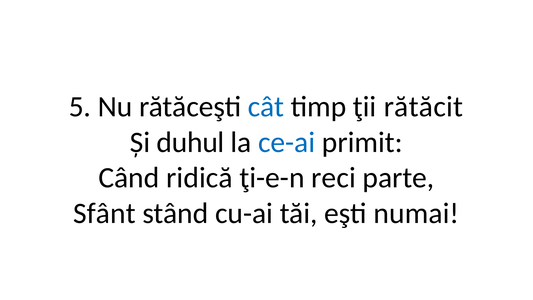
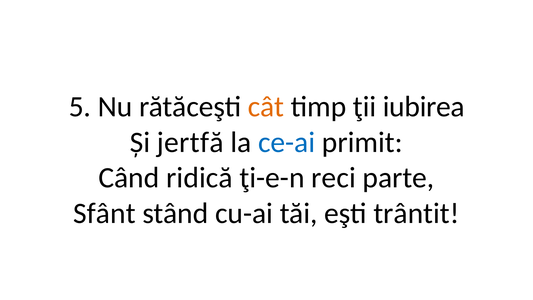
cât colour: blue -> orange (266, 107)
rătăcit: rătăcit -> iubirea (424, 107)
duhul: duhul -> jertfă (190, 142)
numai: numai -> trântit (416, 213)
